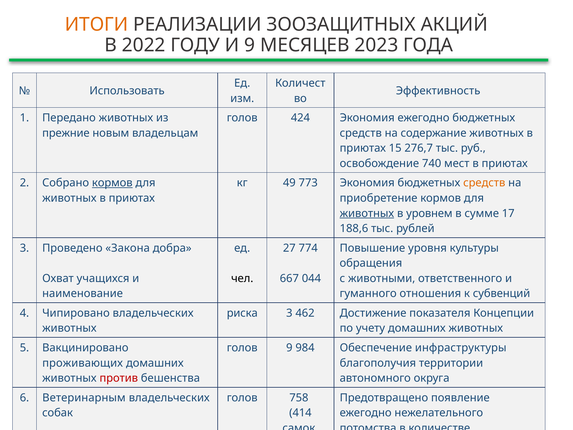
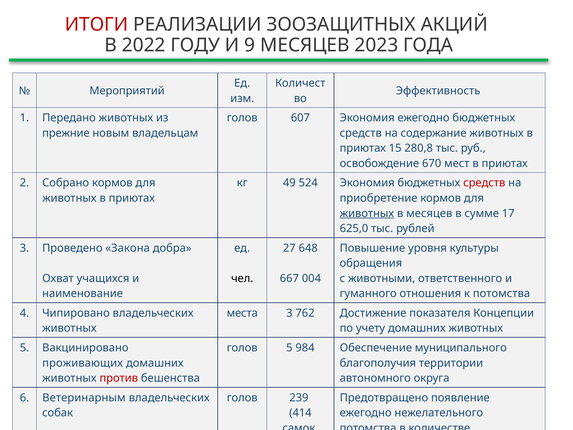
ИТОГИ colour: orange -> red (97, 25)
Использовать: Использовать -> Мероприятий (127, 91)
424: 424 -> 607 (300, 118)
276,7: 276,7 -> 280,8 (419, 148)
740: 740 -> 670 (432, 163)
кормов underline: present -> none (112, 183)
773: 773 -> 524 (308, 183)
средств colour: orange -> red (484, 183)
в уровнем: уровнем -> месяцев (429, 213)
188,6: 188,6 -> 625,0 (354, 228)
774: 774 -> 648 (308, 248)
044: 044 -> 004 (311, 278)
к субвенций: субвенций -> потомства (501, 293)
риска: риска -> места (242, 313)
462: 462 -> 762 (305, 313)
голов 9: 9 -> 5 (289, 348)
инфраструктуры: инфраструктуры -> муниципального (461, 348)
758: 758 -> 239 (299, 397)
